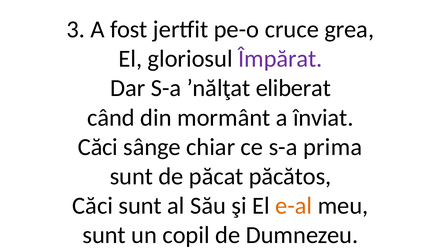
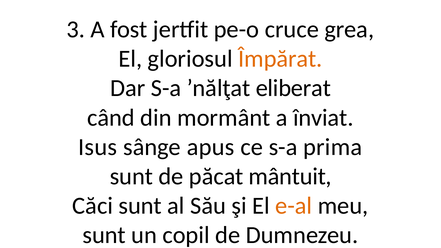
Împărat colour: purple -> orange (280, 59)
Căci: Căci -> Isus (98, 147)
chiar: chiar -> apus (211, 147)
păcătos: păcătos -> mântuit (290, 176)
